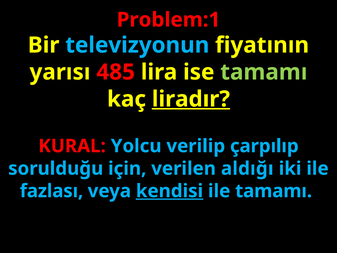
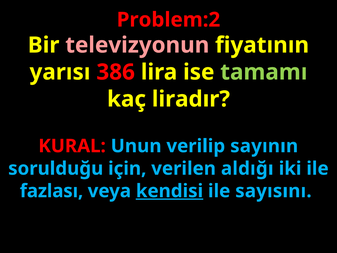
Problem:1: Problem:1 -> Problem:2 (168, 20)
televizyonun colour: light blue -> pink (137, 45)
485: 485 -> 386 (116, 72)
liradır underline: present -> none (191, 99)
Yolcu: Yolcu -> Unun (136, 146)
çarpılıp: çarpılıp -> sayının (264, 146)
ile tamamı: tamamı -> sayısını (273, 191)
